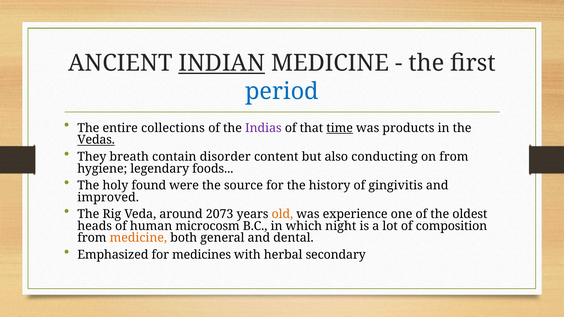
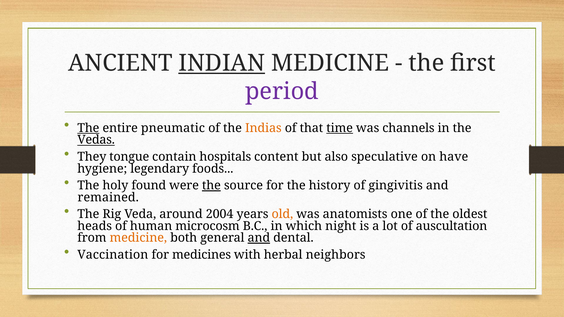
period colour: blue -> purple (282, 91)
The underline: none -> present (88, 128)
collections: collections -> pneumatic (173, 128)
Indias colour: purple -> orange (263, 128)
products: products -> channels (408, 128)
breath: breath -> tongue (129, 157)
disorder: disorder -> hospitals (225, 157)
conducting: conducting -> speculative (385, 157)
on from: from -> have (454, 157)
the underline: none -> present (211, 186)
improved: improved -> remained (108, 198)
2073: 2073 -> 2004 (220, 214)
experience: experience -> anatomists (355, 214)
composition: composition -> auscultation (452, 226)
and underline: none -> present (259, 238)
Emphasized: Emphasized -> Vaccination (113, 255)
secondary: secondary -> neighbors (336, 255)
